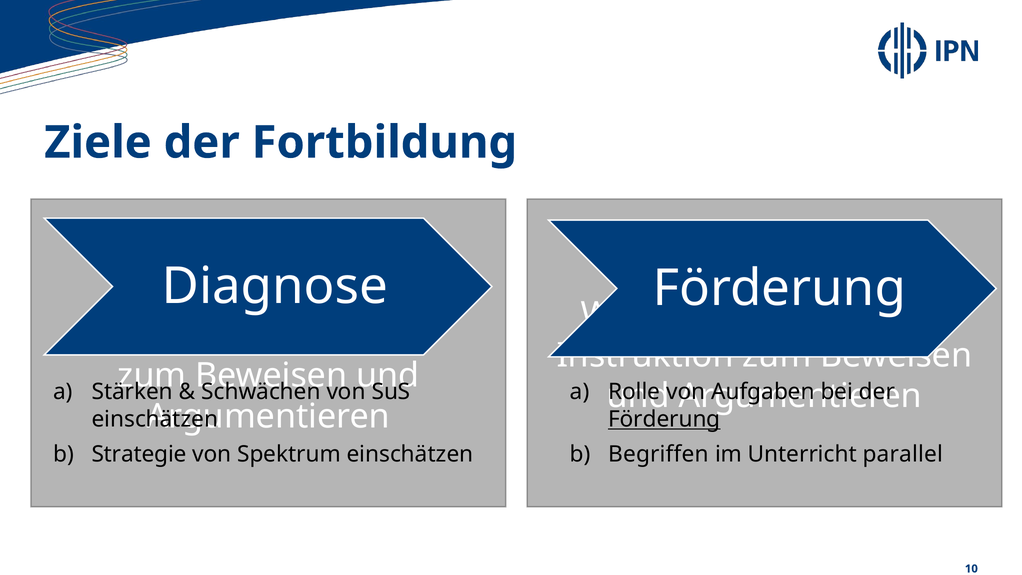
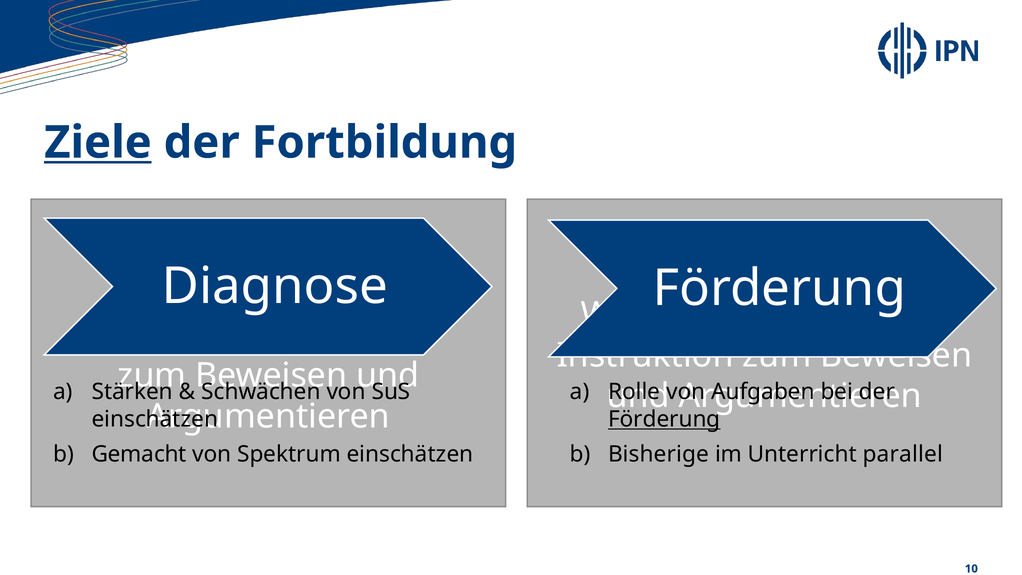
Ziele underline: none -> present (98, 143)
Strategie: Strategie -> Gemacht (139, 454)
Begriffen: Begriffen -> Bisherige (659, 454)
